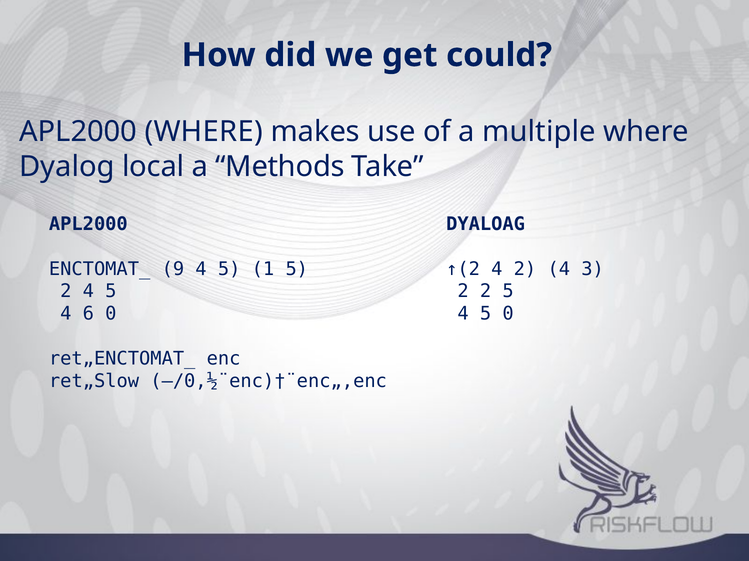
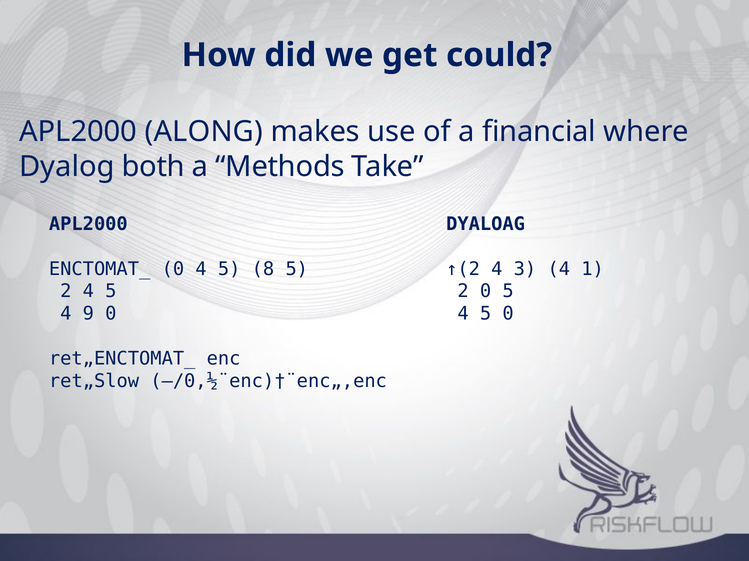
APL2000 WHERE: WHERE -> ALONG (204, 132)
multiple: multiple -> financial (539, 132)
local: local -> both (153, 167)
ENCTOMAT_ 9: 9 -> 0 (173, 269)
1: 1 -> 8 (263, 269)
4 2: 2 -> 3 (525, 269)
3: 3 -> 1 (593, 269)
2 2: 2 -> 0 (486, 292)
6: 6 -> 9 (88, 314)
